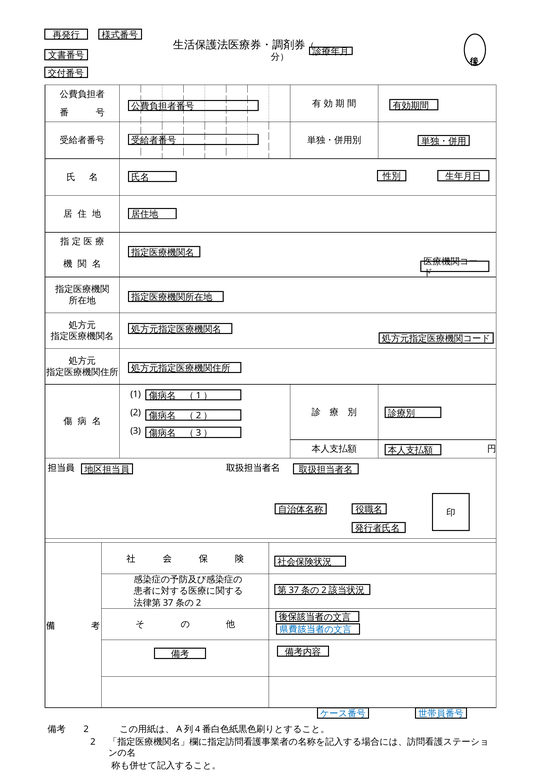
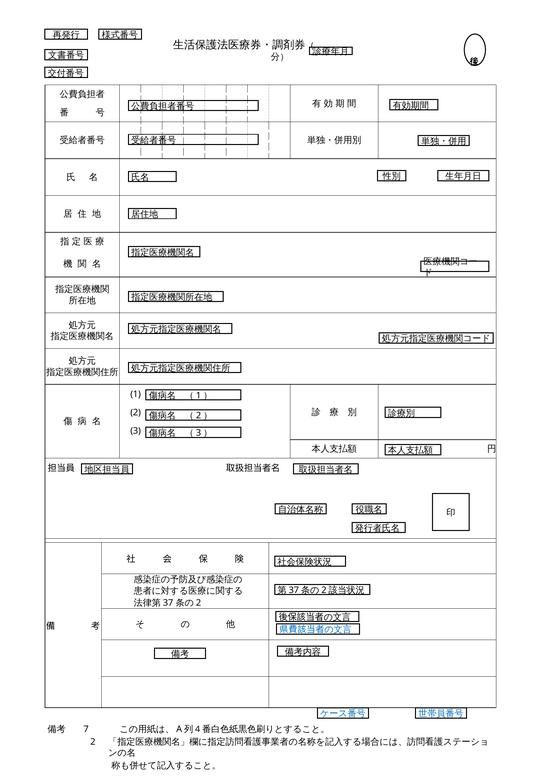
2: 2 -> 7 (86, 729)
